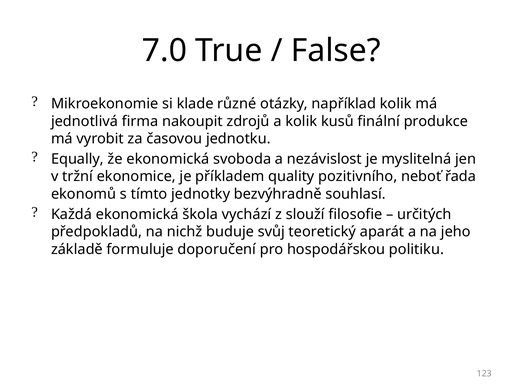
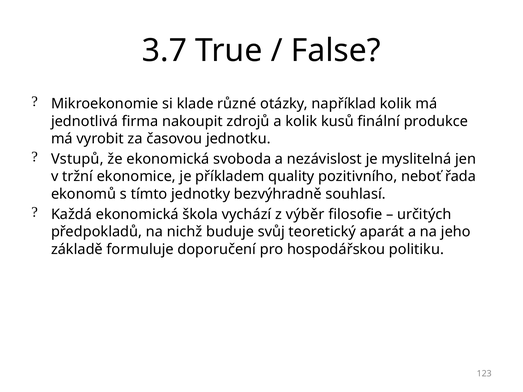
7.0: 7.0 -> 3.7 (164, 51)
Equally: Equally -> Vstupů (77, 159)
slouží: slouží -> výběr (305, 214)
